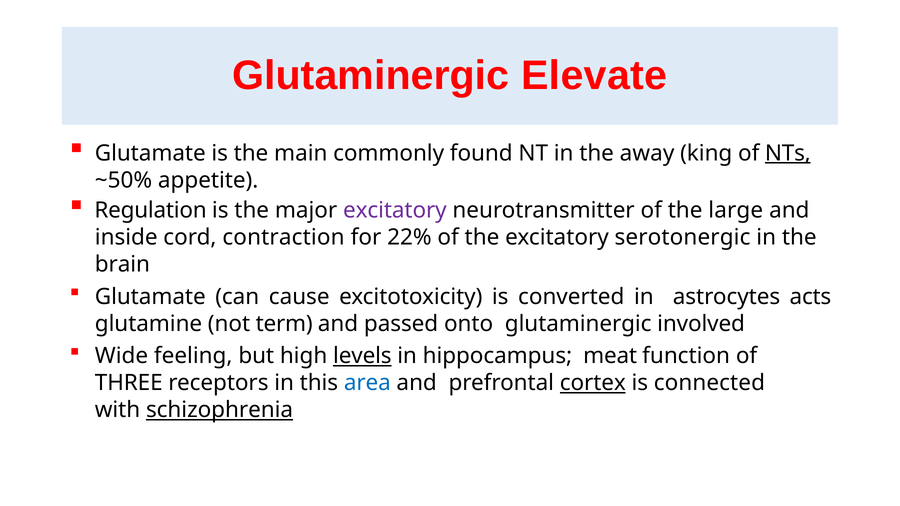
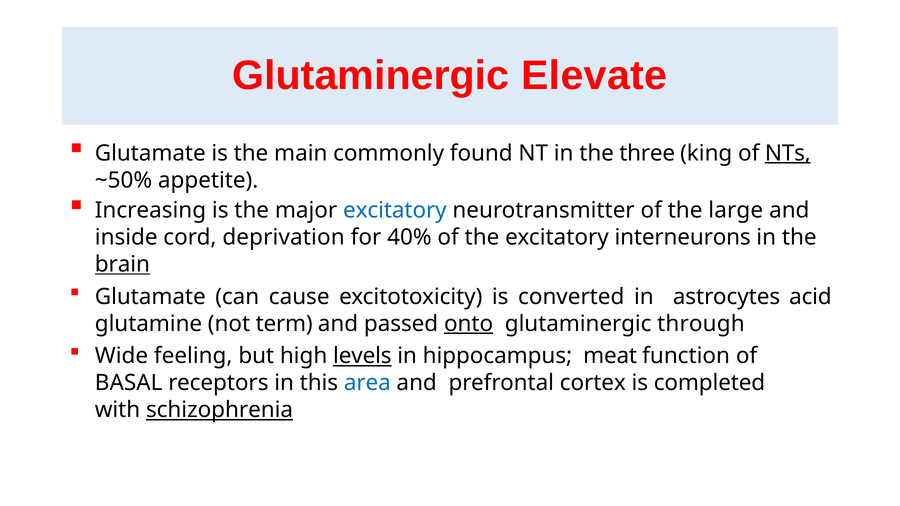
away: away -> three (647, 153)
Regulation: Regulation -> Increasing (150, 210)
excitatory colour: purple -> blue (395, 210)
contraction: contraction -> deprivation (284, 237)
22%: 22% -> 40% (409, 237)
serotonergic: serotonergic -> interneurons (683, 237)
brain underline: none -> present (122, 264)
acts: acts -> acid (810, 297)
onto underline: none -> present (469, 324)
involved: involved -> through (701, 324)
THREE: THREE -> BASAL (129, 383)
cortex underline: present -> none (593, 383)
connected: connected -> completed (710, 383)
